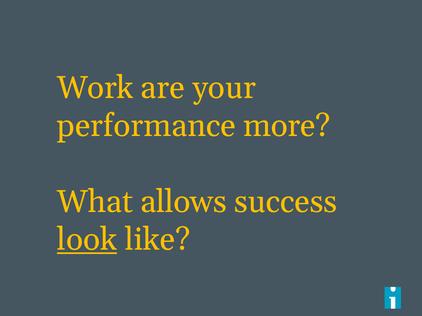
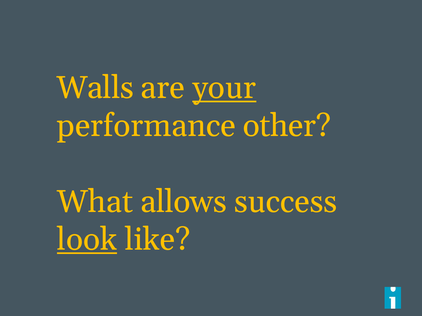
Work: Work -> Walls (95, 88)
your underline: none -> present (224, 88)
more: more -> other (287, 126)
